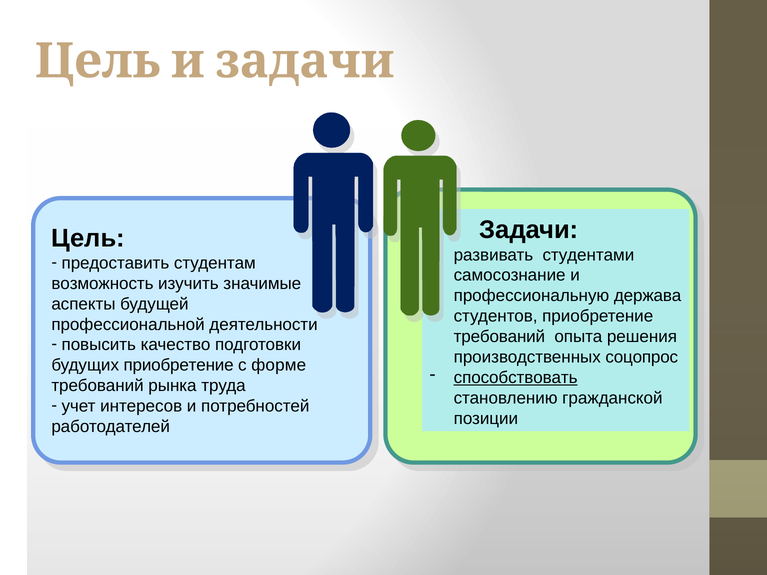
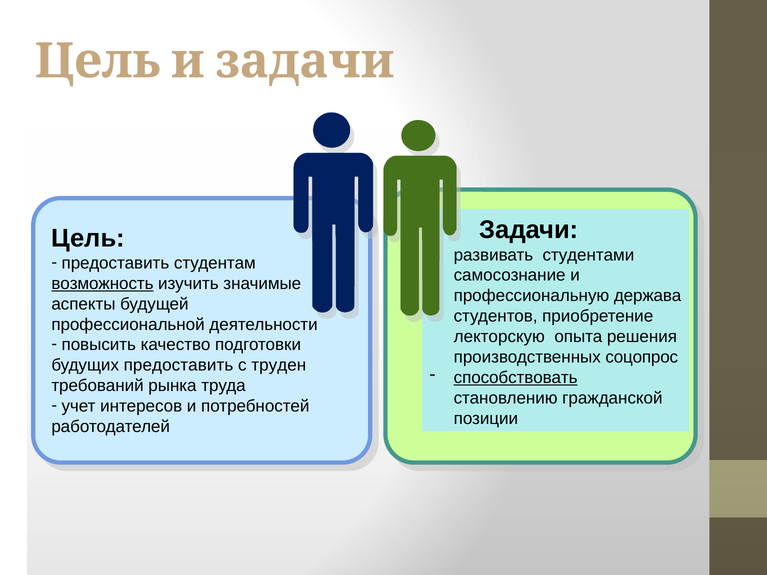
возможность underline: none -> present (102, 284)
требований: требований -> лекторскую (499, 337)
будущих приобретение: приобретение -> предоставить (178, 365)
форме: форме -> труден (279, 365)
